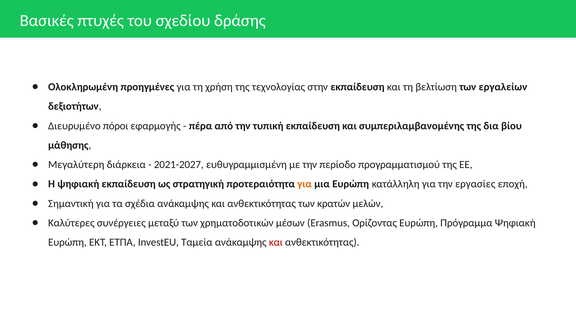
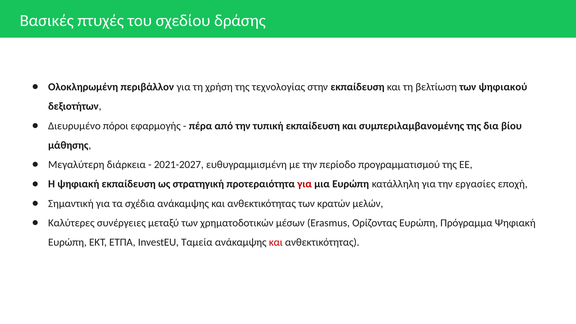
προηγμένες: προηγμένες -> περιβάλλον (147, 87)
εργαλείων: εργαλείων -> ψηφιακού (503, 87)
για colour: orange -> red (305, 184)
